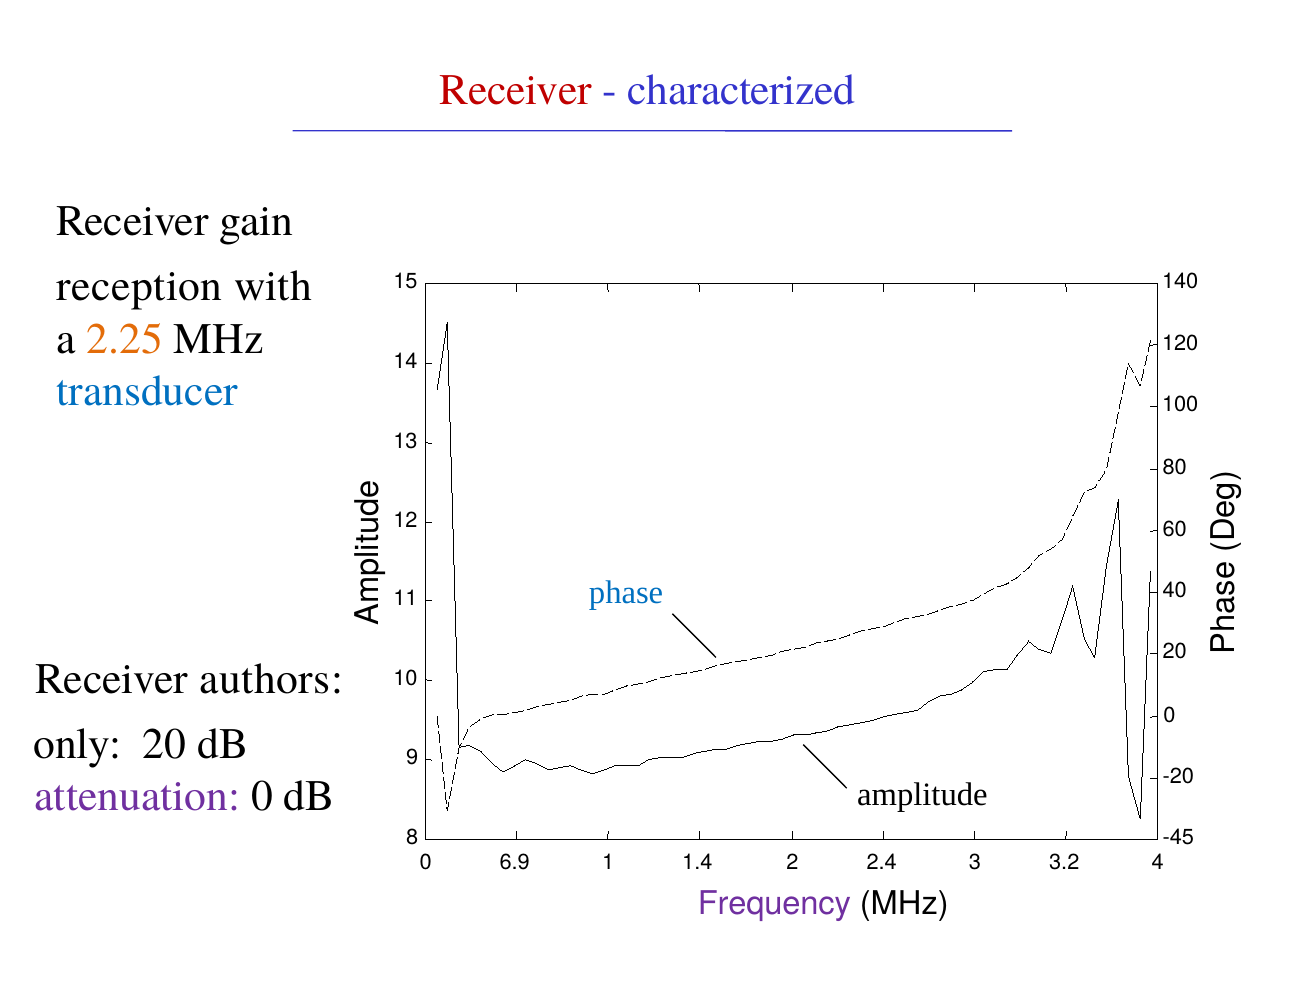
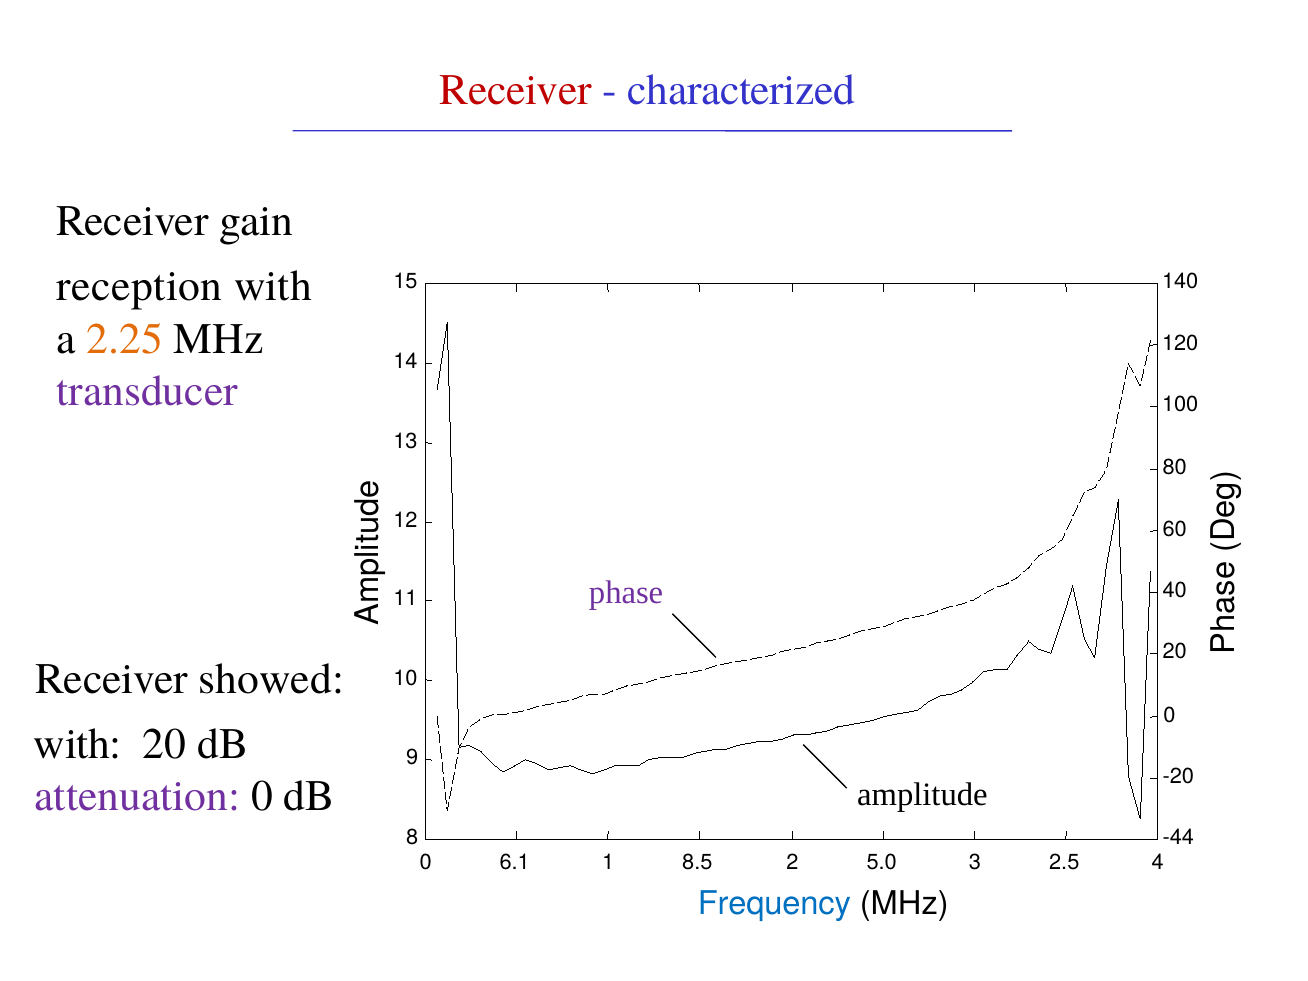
transducer colour: blue -> purple (147, 391)
phase colour: blue -> purple (626, 593)
authors: authors -> showed (272, 679)
only: only -> with (78, 744)
-45: -45 -> -44 (1178, 838)
6.9: 6.9 -> 6.1 (515, 862)
1.4: 1.4 -> 8.5 (697, 862)
2.4: 2.4 -> 5.0 (882, 862)
3.2: 3.2 -> 2.5 (1064, 862)
Frequency colour: purple -> blue (774, 904)
